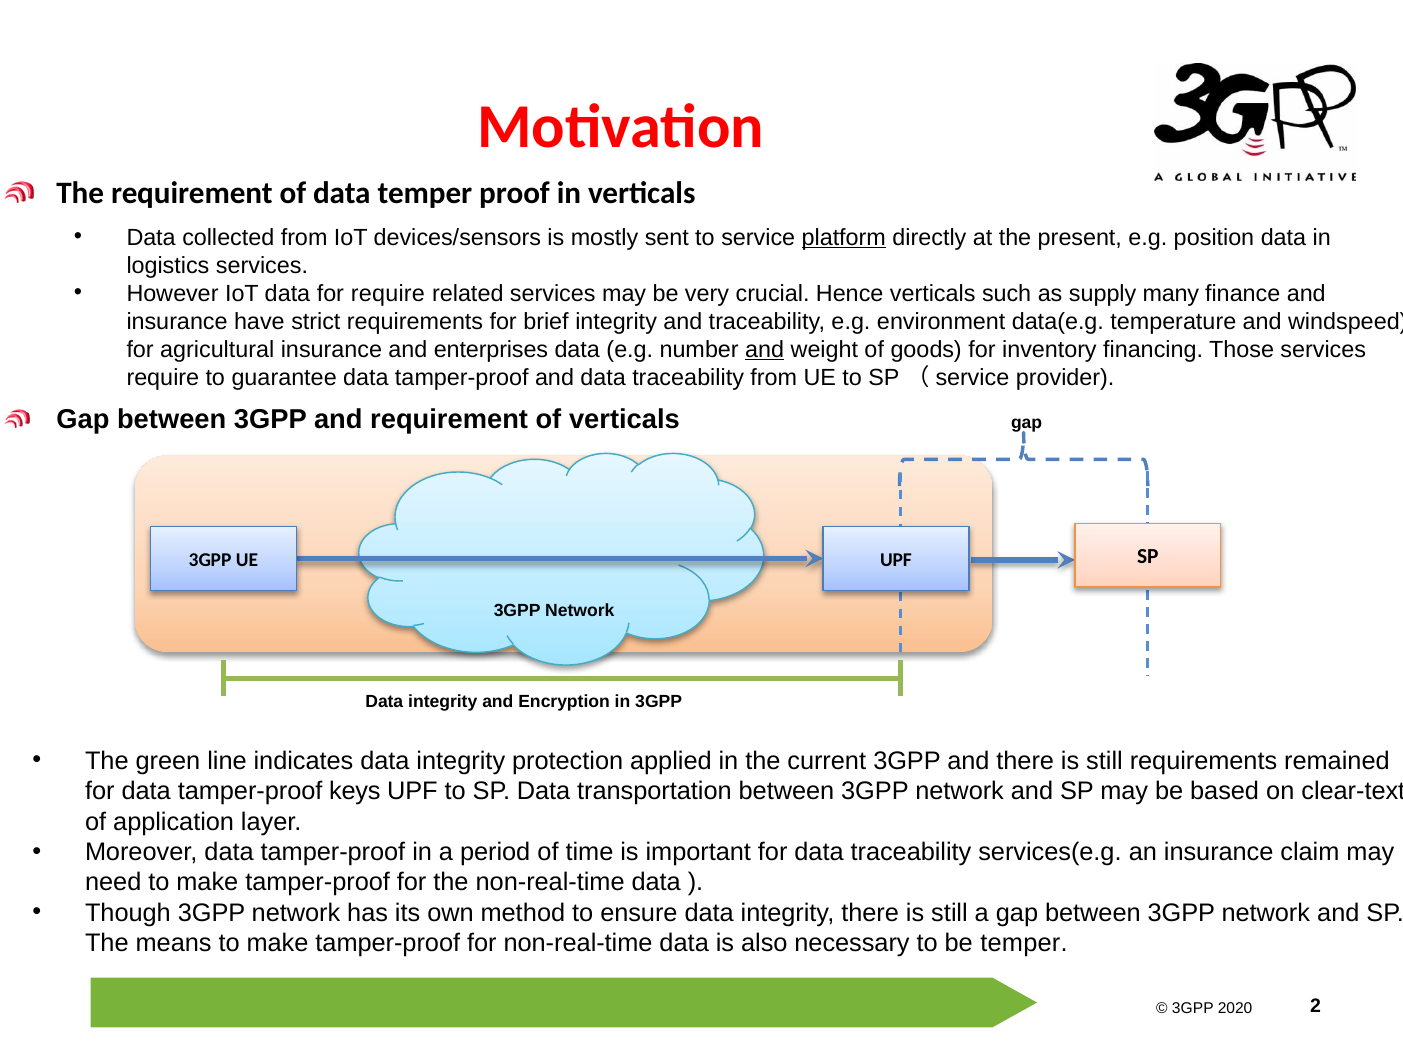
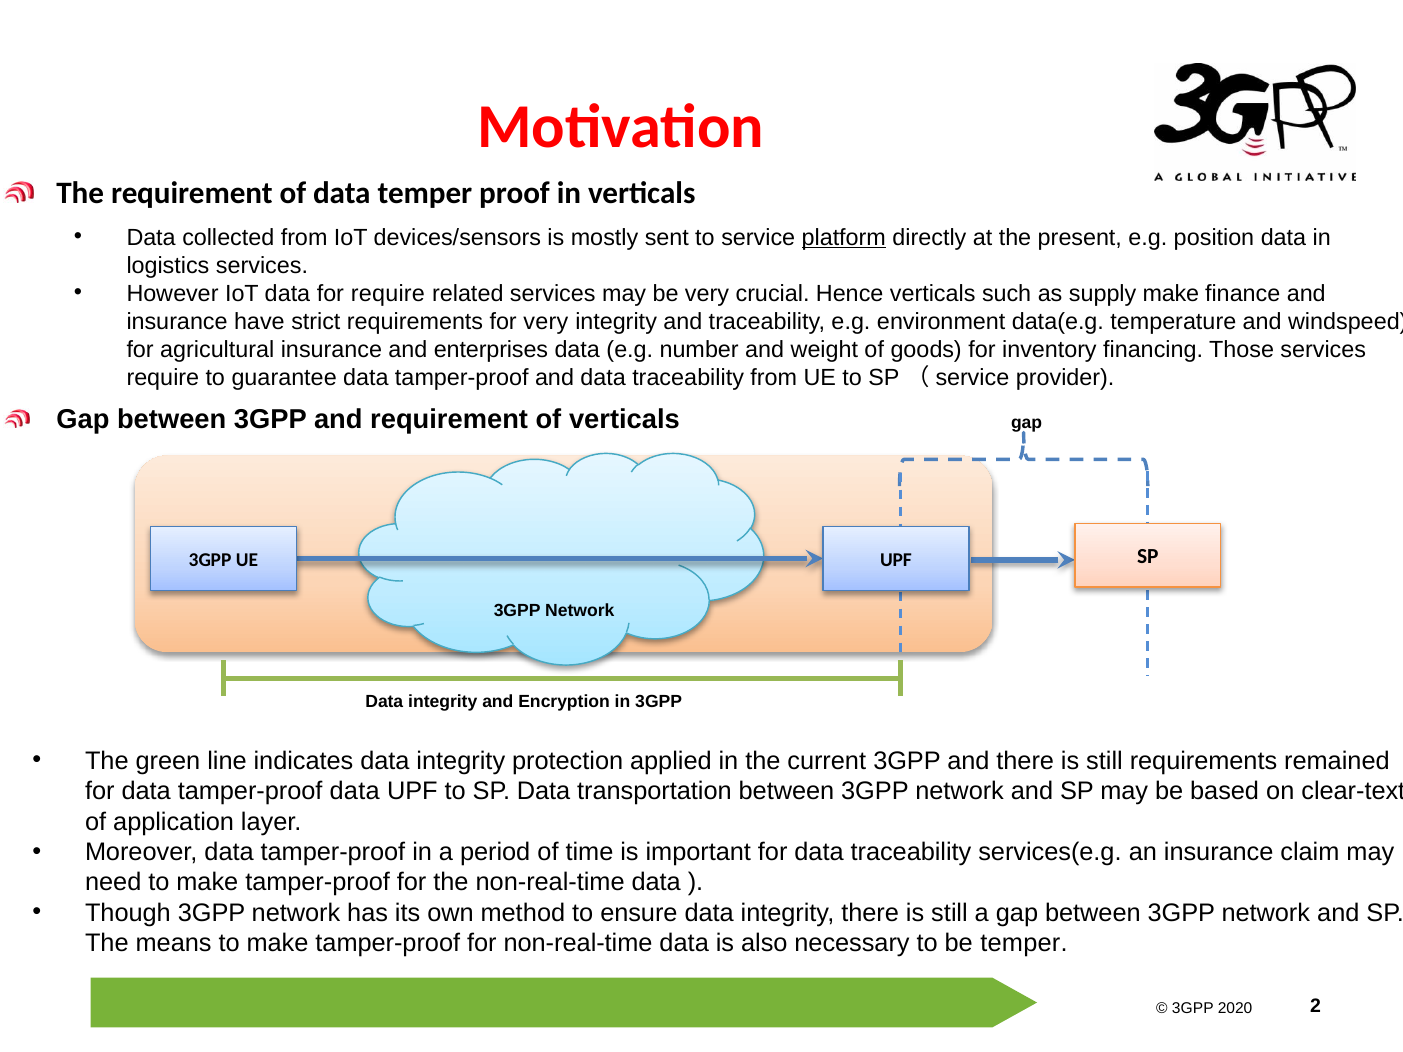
supply many: many -> make (1171, 293)
for brief: brief -> very (546, 322)
and underline: present -> none (765, 350)
tamper-proof keys: keys -> data (355, 791)
